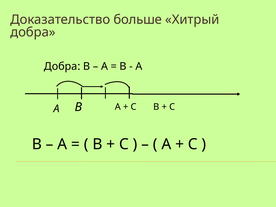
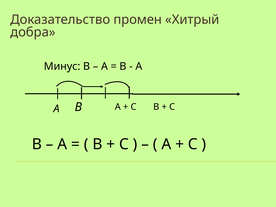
больше: больше -> промен (138, 20)
Добра: Добра -> Минус (62, 66)
